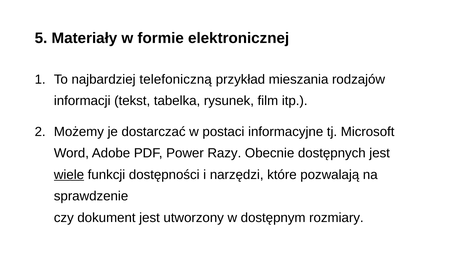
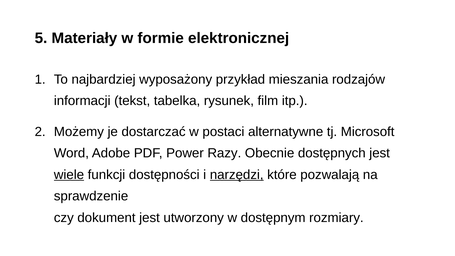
telefoniczną: telefoniczną -> wyposażony (176, 79)
informacyjne: informacyjne -> alternatywne (286, 132)
narzędzi underline: none -> present (237, 175)
